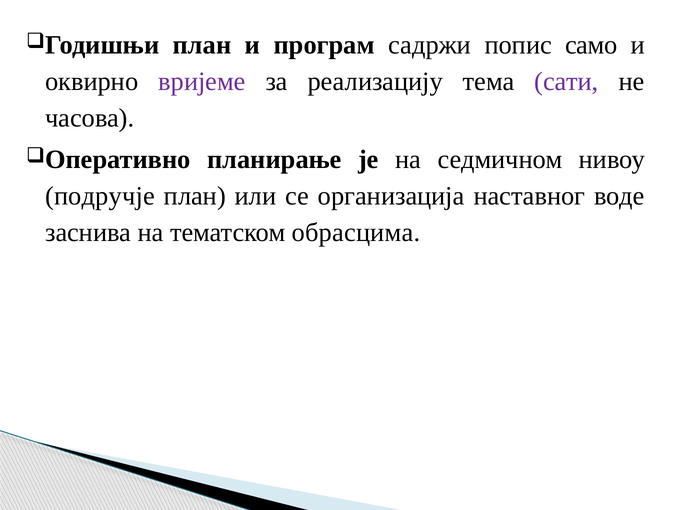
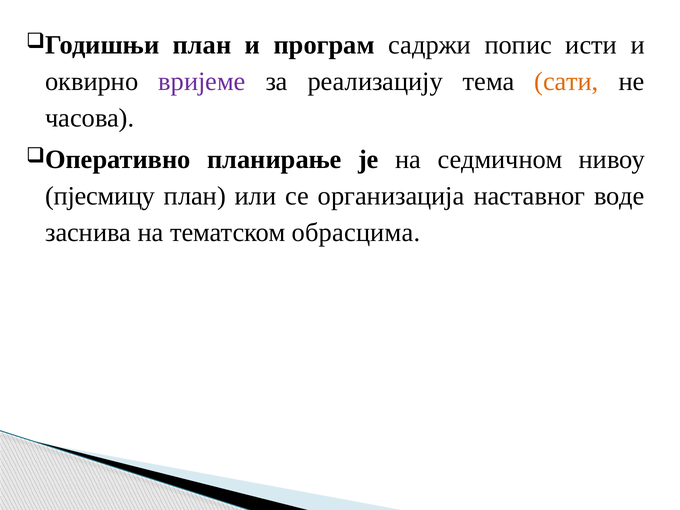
само: само -> исти (591, 45)
сати colour: purple -> orange (566, 82)
подручје: подручје -> пјесмицу (100, 196)
